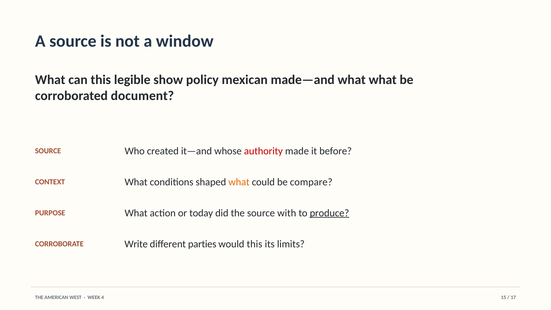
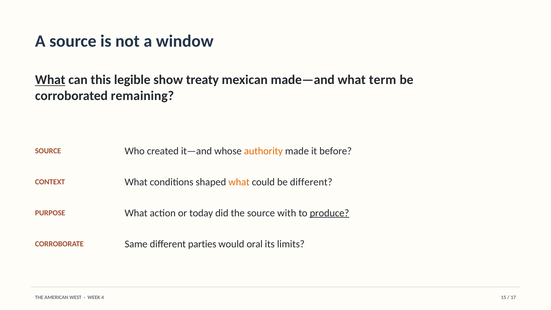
What underline: none -> present (50, 80)
policy: policy -> treaty (202, 80)
what what: what -> term (383, 80)
document: document -> remaining (142, 96)
authority colour: red -> orange (263, 151)
be compare: compare -> different (311, 182)
Write: Write -> Same (136, 244)
would this: this -> oral (255, 244)
